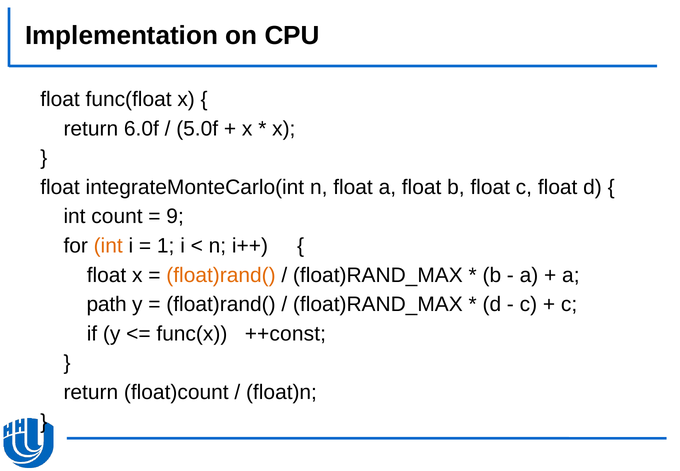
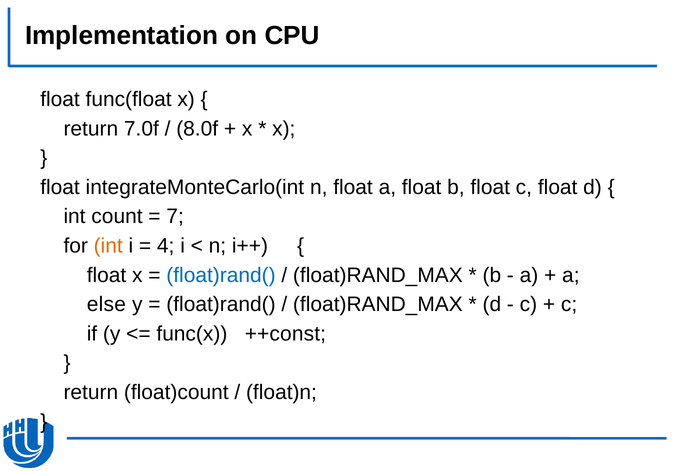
6.0f: 6.0f -> 7.0f (141, 129)
5.0f: 5.0f -> 8.0f (197, 129)
9: 9 -> 7 (175, 217)
1: 1 -> 4 (166, 246)
float)rand( colour: orange -> blue (221, 275)
path: path -> else (106, 304)
